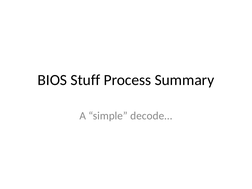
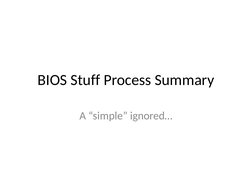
decode…: decode… -> ignored… (151, 116)
